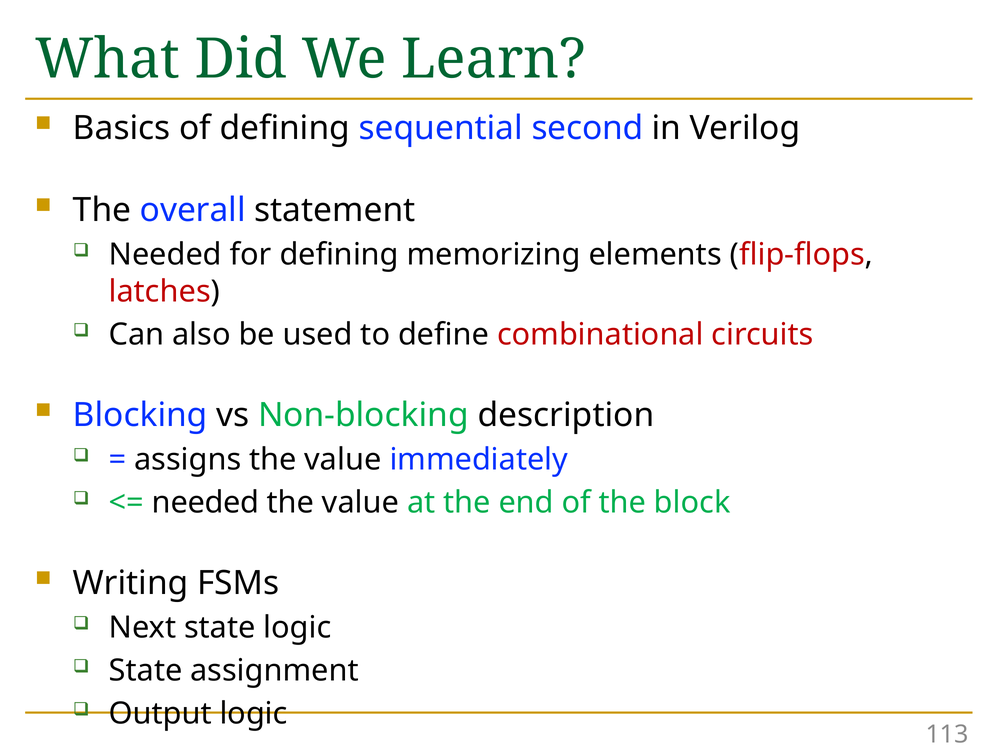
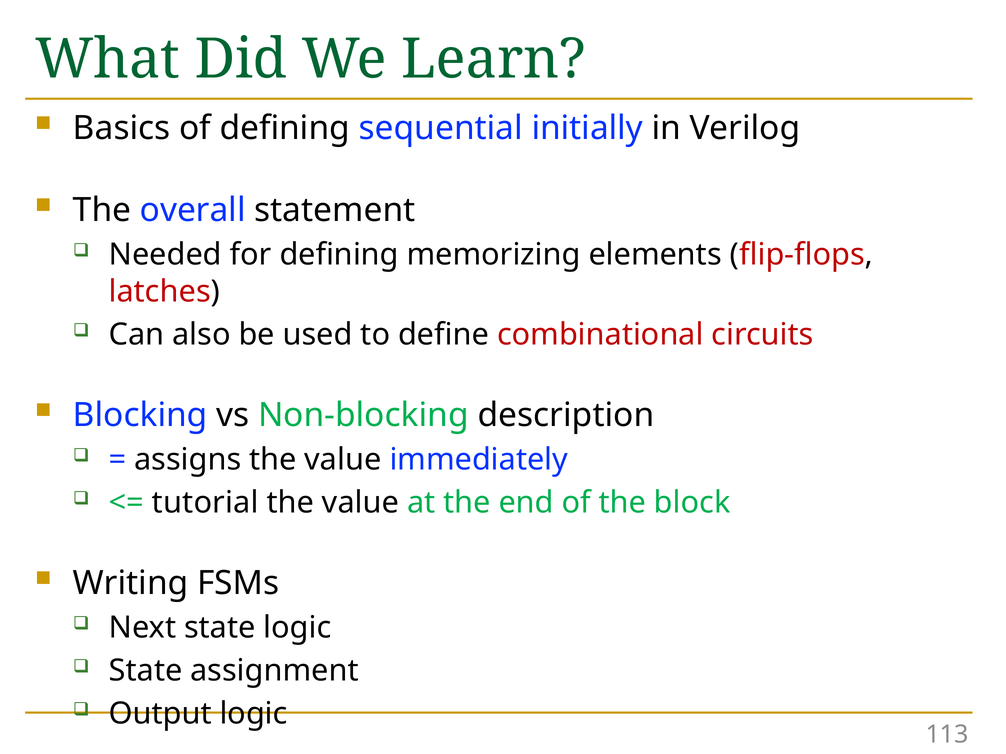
second: second -> initially (587, 128)
needed: needed -> tutorial (205, 503)
